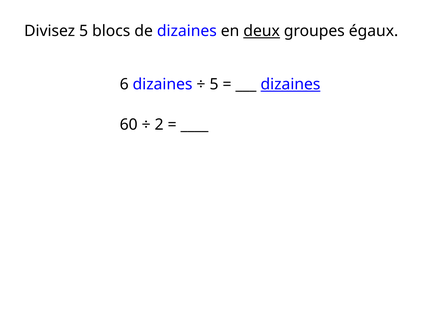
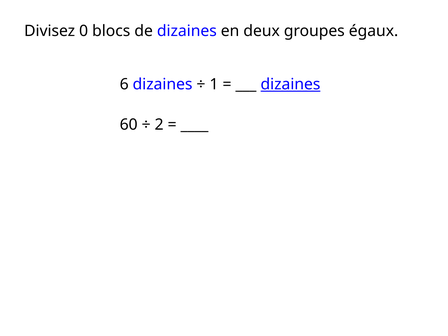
Divisez 5: 5 -> 0 (84, 31)
deux underline: present -> none (262, 31)
5: 5 -> 1 (214, 84)
